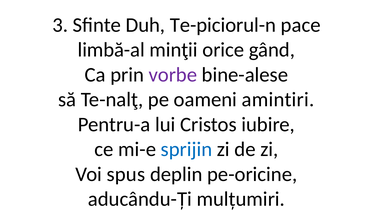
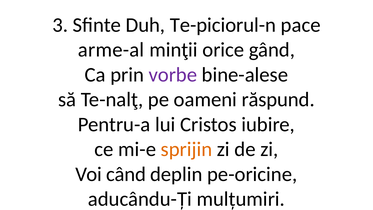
limbă-al: limbă-al -> arme-al (111, 50)
amintiri: amintiri -> răspund (278, 100)
sprijin colour: blue -> orange (186, 149)
spus: spus -> când (126, 174)
